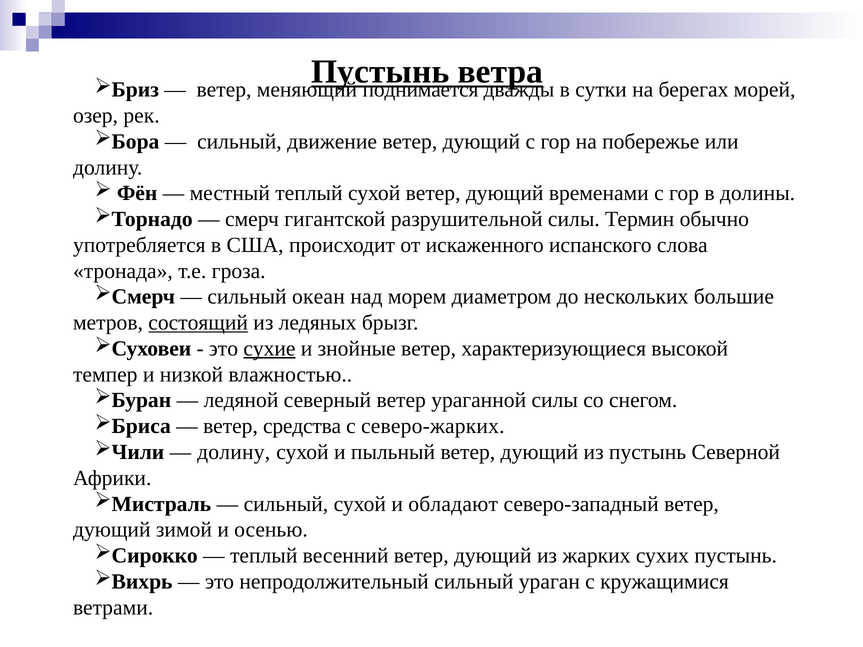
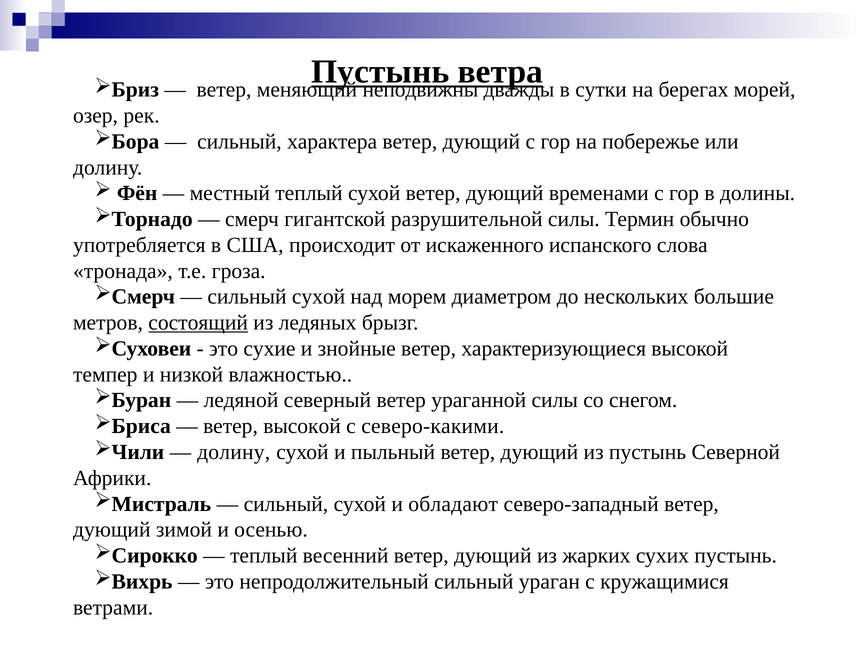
поднимается: поднимается -> неподвижны (420, 90)
движение: движение -> характера (332, 142)
океан: океан -> сухой (319, 297)
сухие underline: present -> none (269, 349)
ветер средства: средства -> высокой (302, 426)
северо-жарких: северо-жарких -> северо-какими (433, 426)
